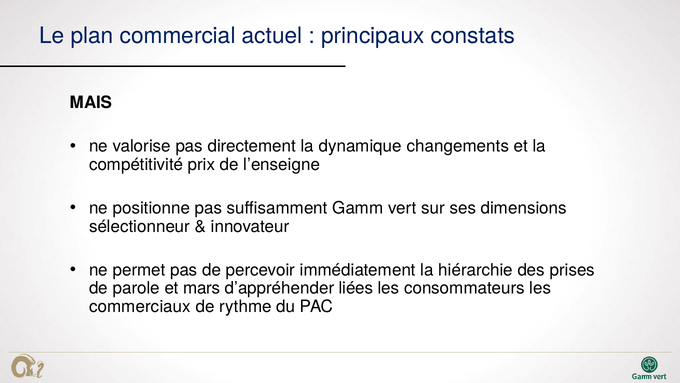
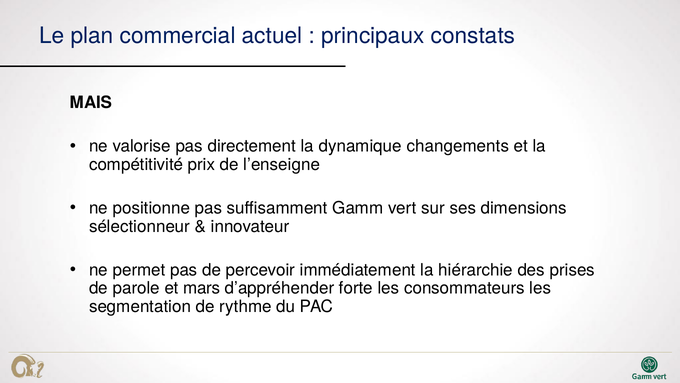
liées: liées -> forte (356, 288)
commerciaux: commerciaux -> segmentation (140, 306)
